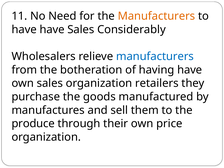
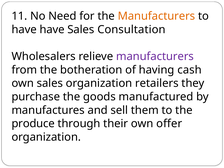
Considerably: Considerably -> Consultation (131, 30)
manufacturers colour: blue -> purple (155, 56)
having have: have -> cash (190, 70)
price: price -> offer (169, 124)
